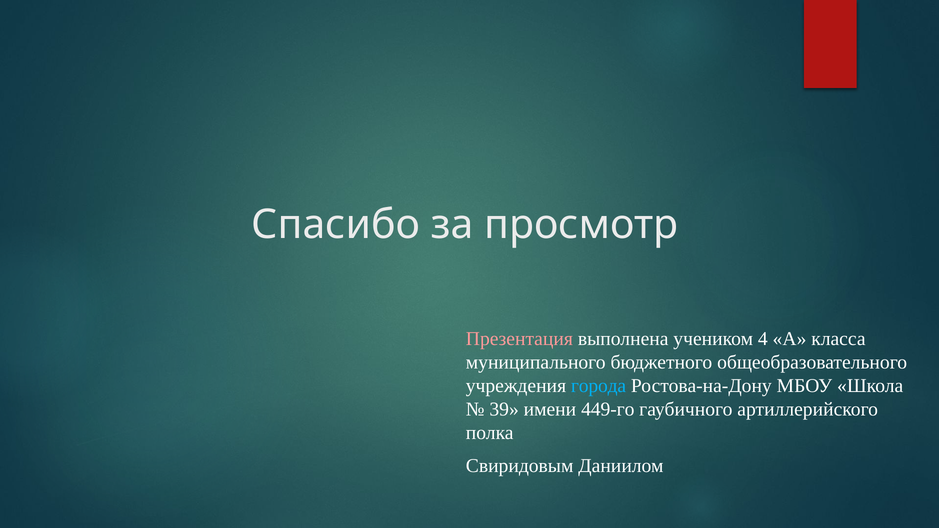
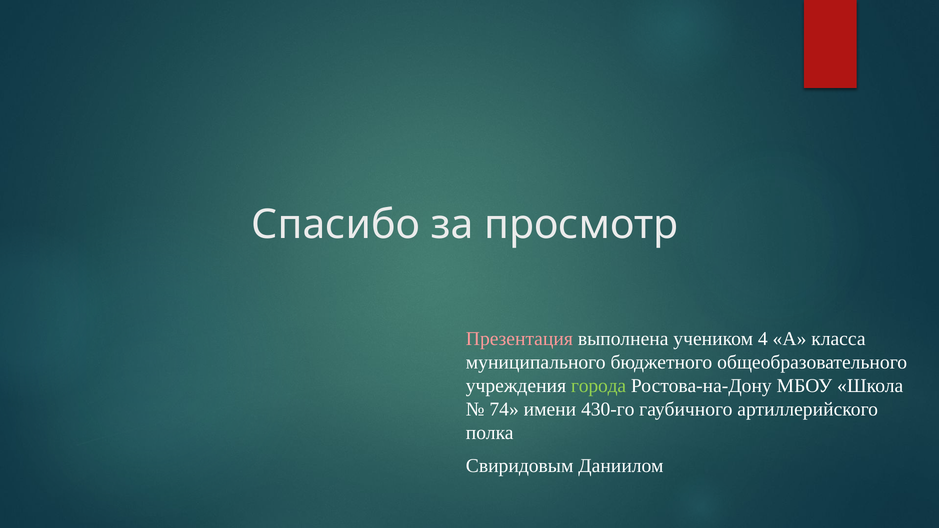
города colour: light blue -> light green (599, 386)
39: 39 -> 74 (504, 409)
449-го: 449-го -> 430-го (608, 409)
